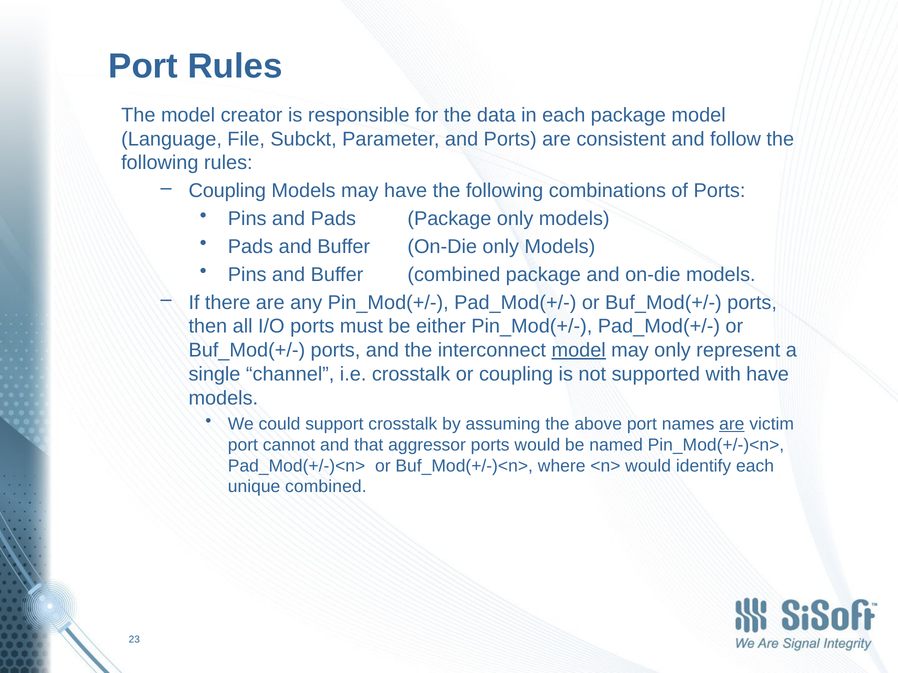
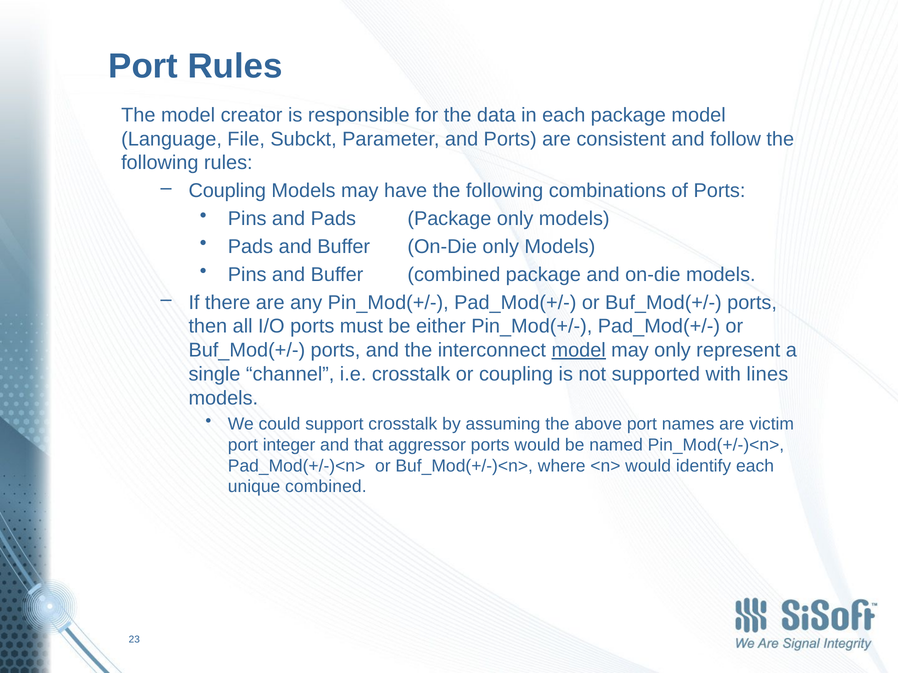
with have: have -> lines (767, 374)
are underline: present -> none (732, 424)
cannot: cannot -> integer (289, 445)
